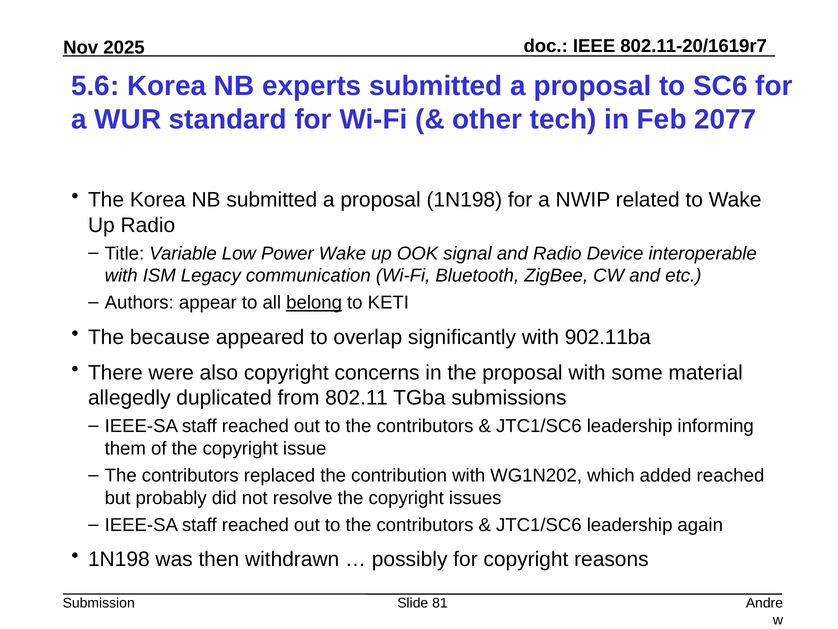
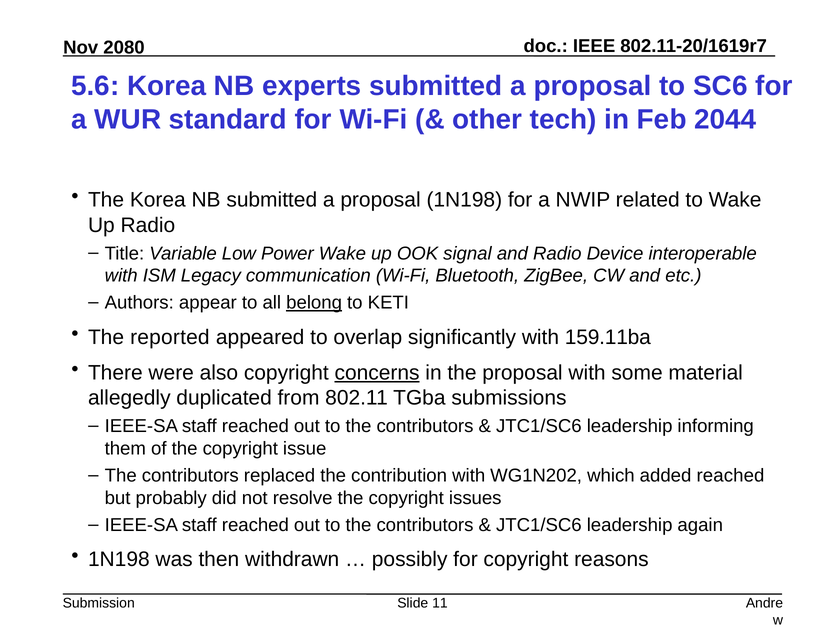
2025: 2025 -> 2080 (124, 48)
2077: 2077 -> 2044 (725, 119)
because: because -> reported (170, 337)
902.11ba: 902.11ba -> 159.11ba (608, 337)
concerns underline: none -> present (377, 373)
81: 81 -> 11 (440, 603)
